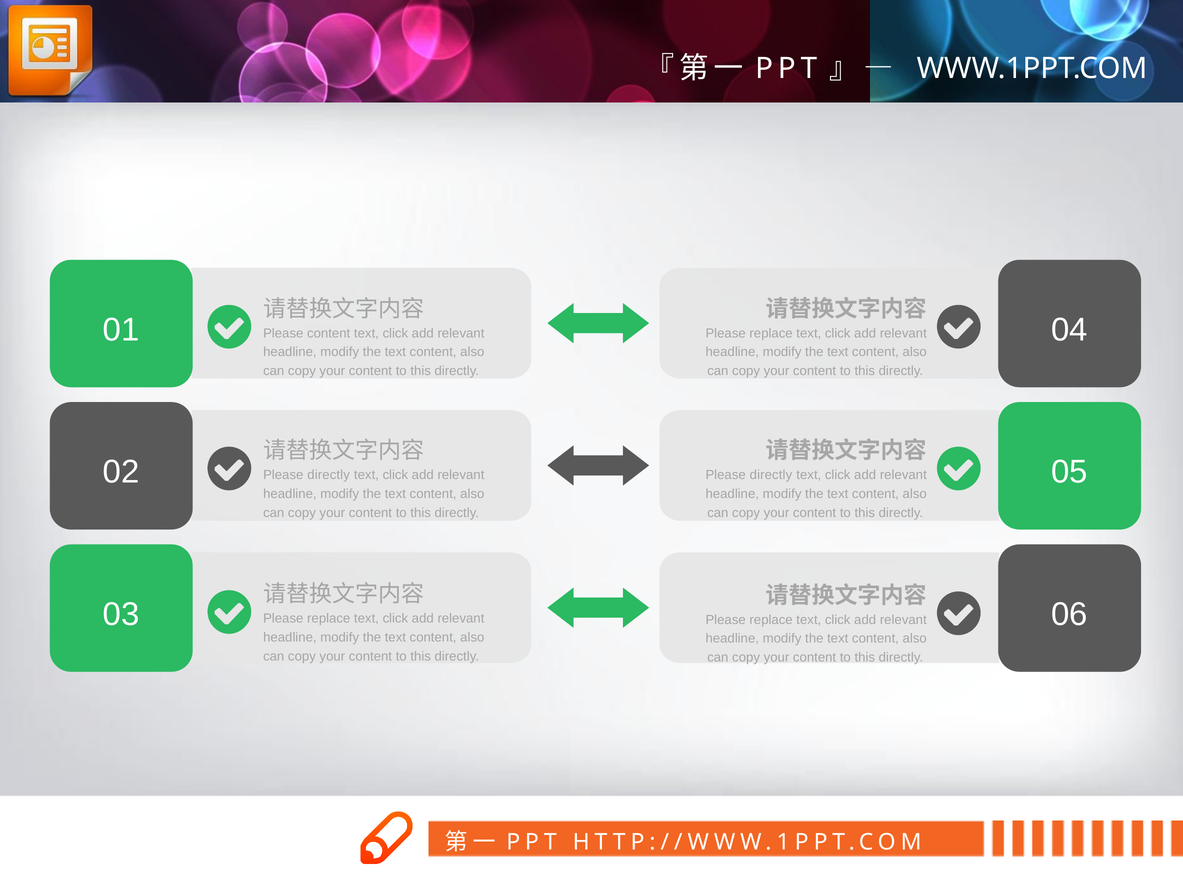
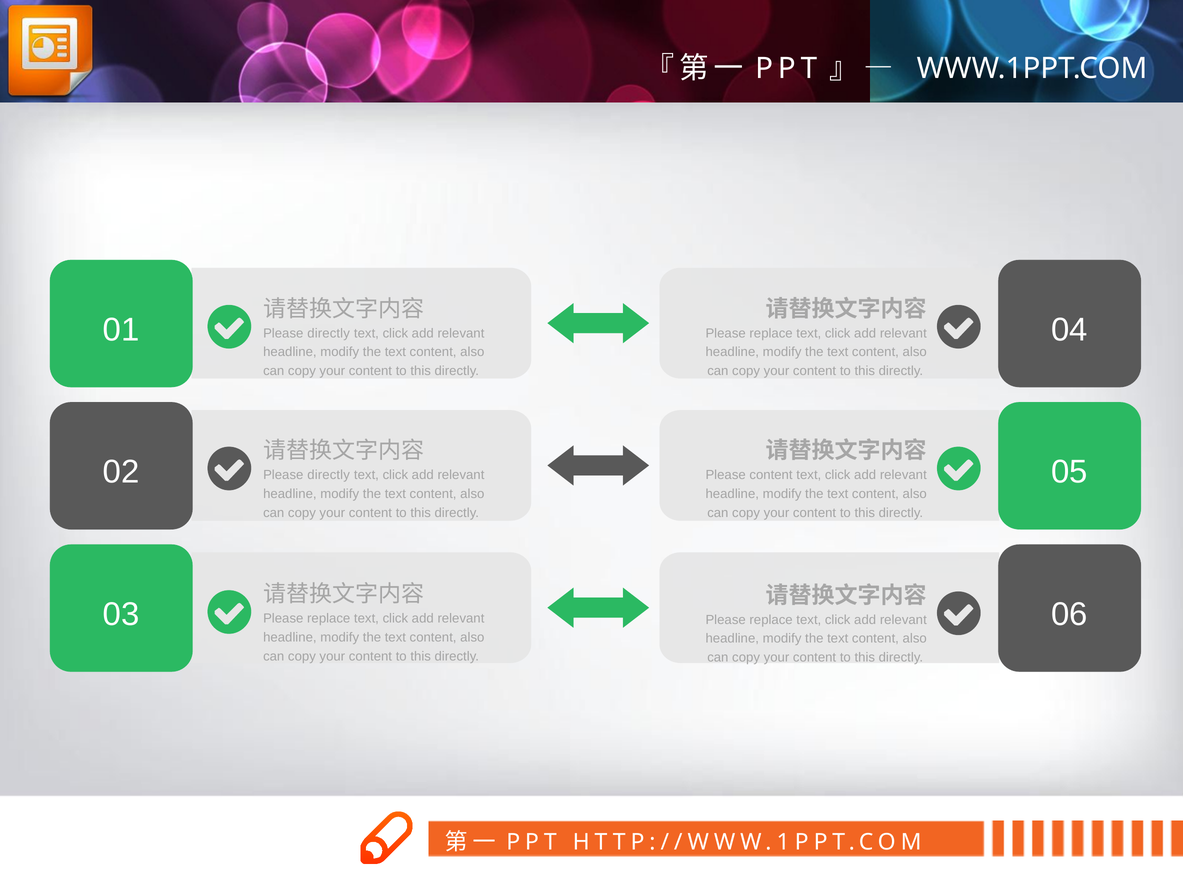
content: content -> directly (329, 333)
directly: directly -> content (771, 475)
